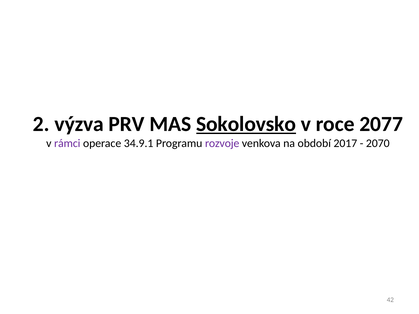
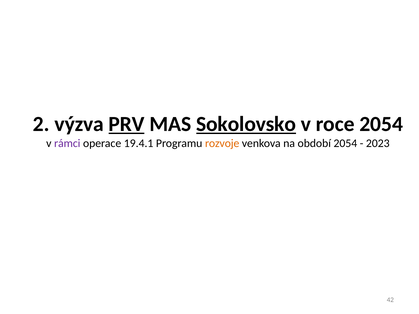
PRV underline: none -> present (127, 124)
roce 2077: 2077 -> 2054 (381, 124)
34.9.1: 34.9.1 -> 19.4.1 (139, 144)
rozvoje colour: purple -> orange (222, 144)
období 2017: 2017 -> 2054 (345, 144)
2070: 2070 -> 2023 (378, 144)
